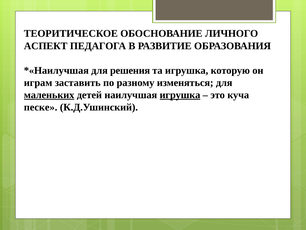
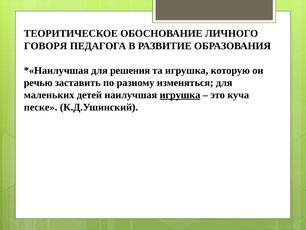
АСПЕКТ: АСПЕКТ -> ГОВОРЯ (46, 46)
играм: играм -> речью (38, 83)
маленьких underline: present -> none (49, 95)
